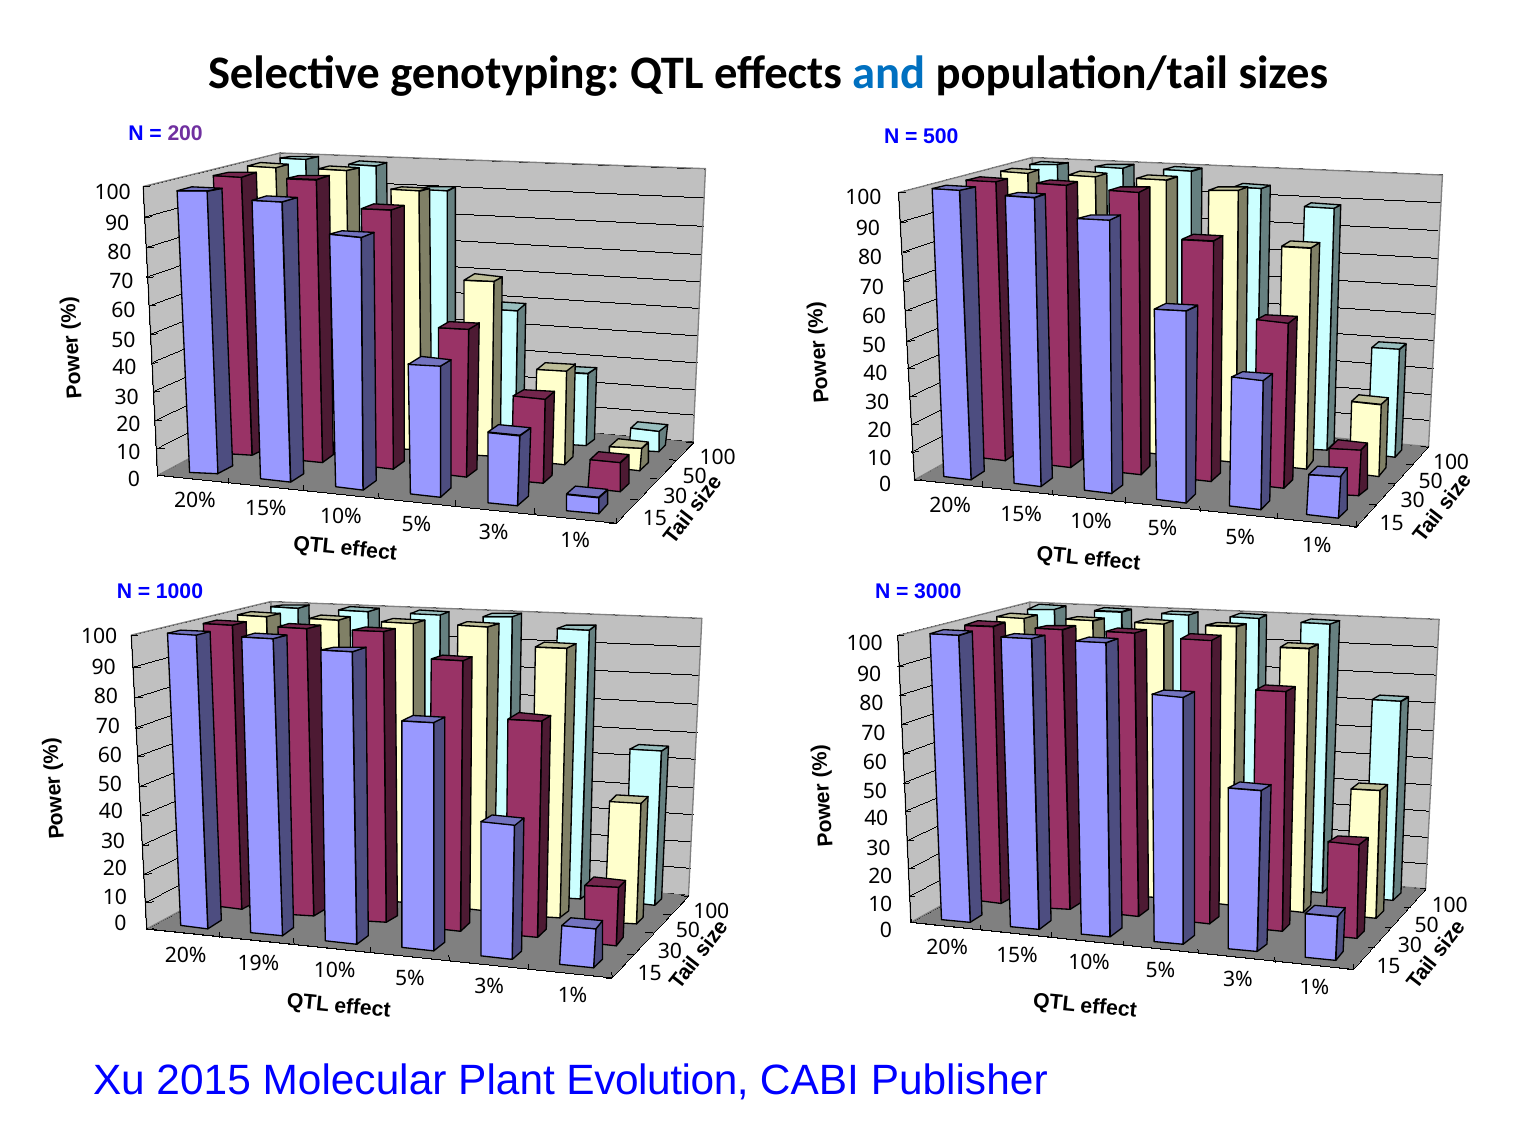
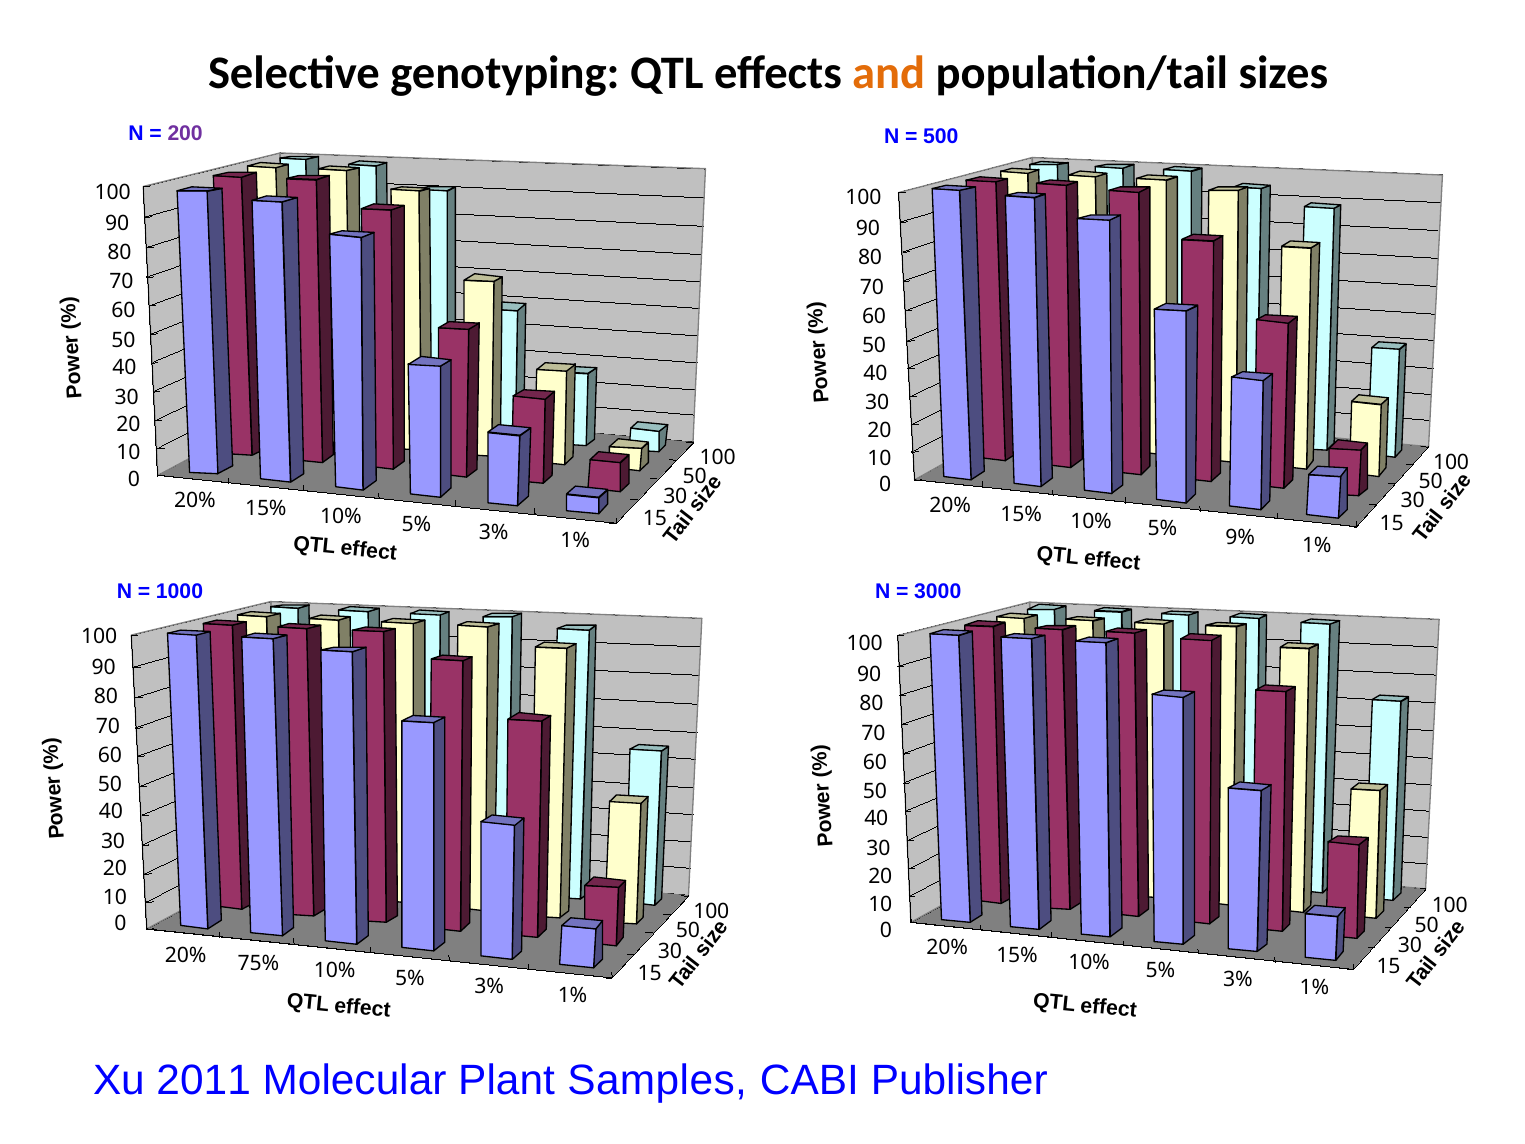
and colour: blue -> orange (889, 73)
5% 5%: 5% -> 9% (1240, 537)
19%: 19% -> 75% (258, 963)
2015: 2015 -> 2011 (204, 1081)
Evolution: Evolution -> Samples (657, 1081)
